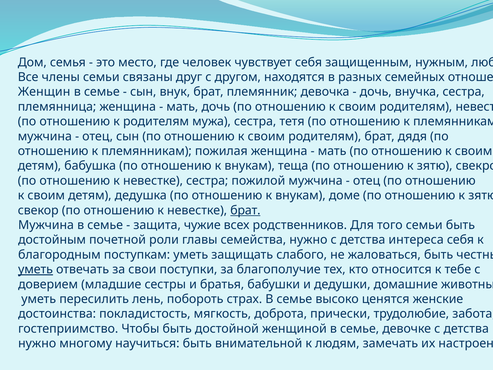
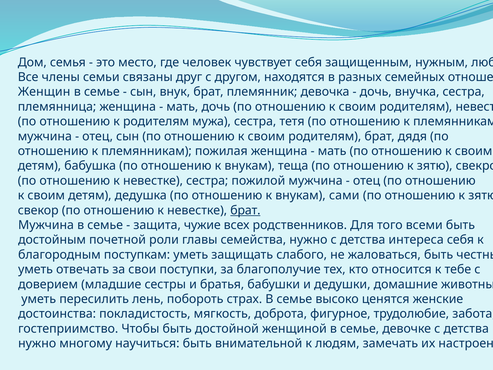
доме: доме -> сами (344, 195)
того семьи: семьи -> всеми (424, 225)
уметь underline: present -> none (36, 269)
прически: прически -> фигурное (340, 314)
